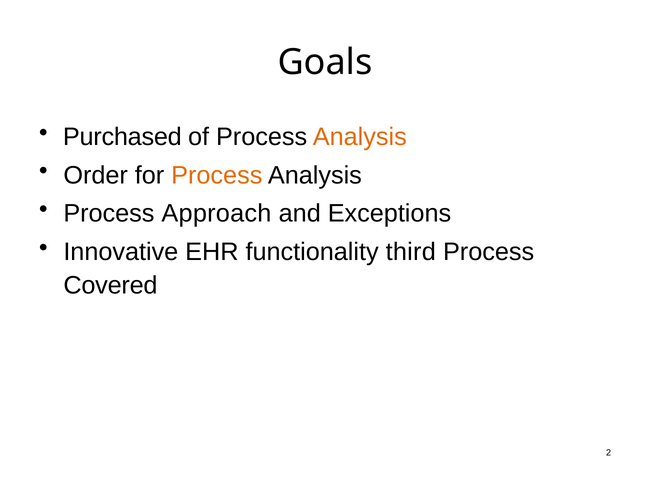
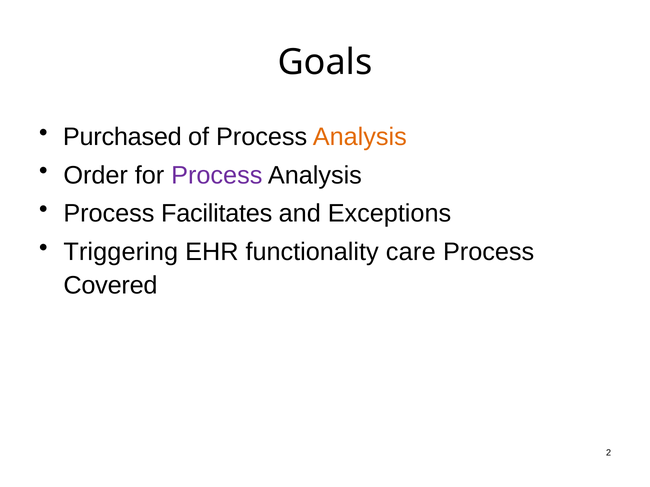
Process colour: orange -> purple (217, 175)
Approach: Approach -> Facilitates (217, 214)
Innovative: Innovative -> Triggering (121, 252)
third: third -> care (411, 252)
